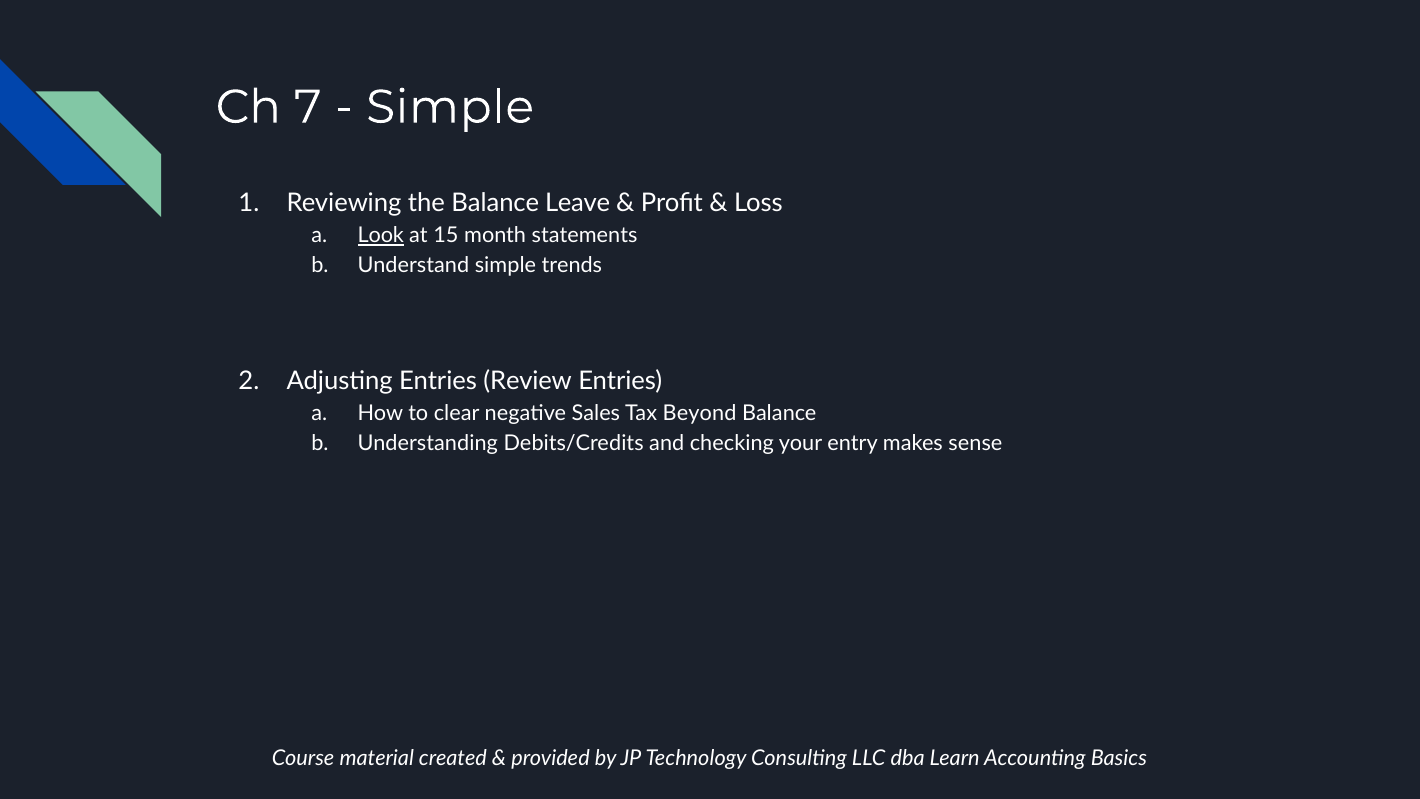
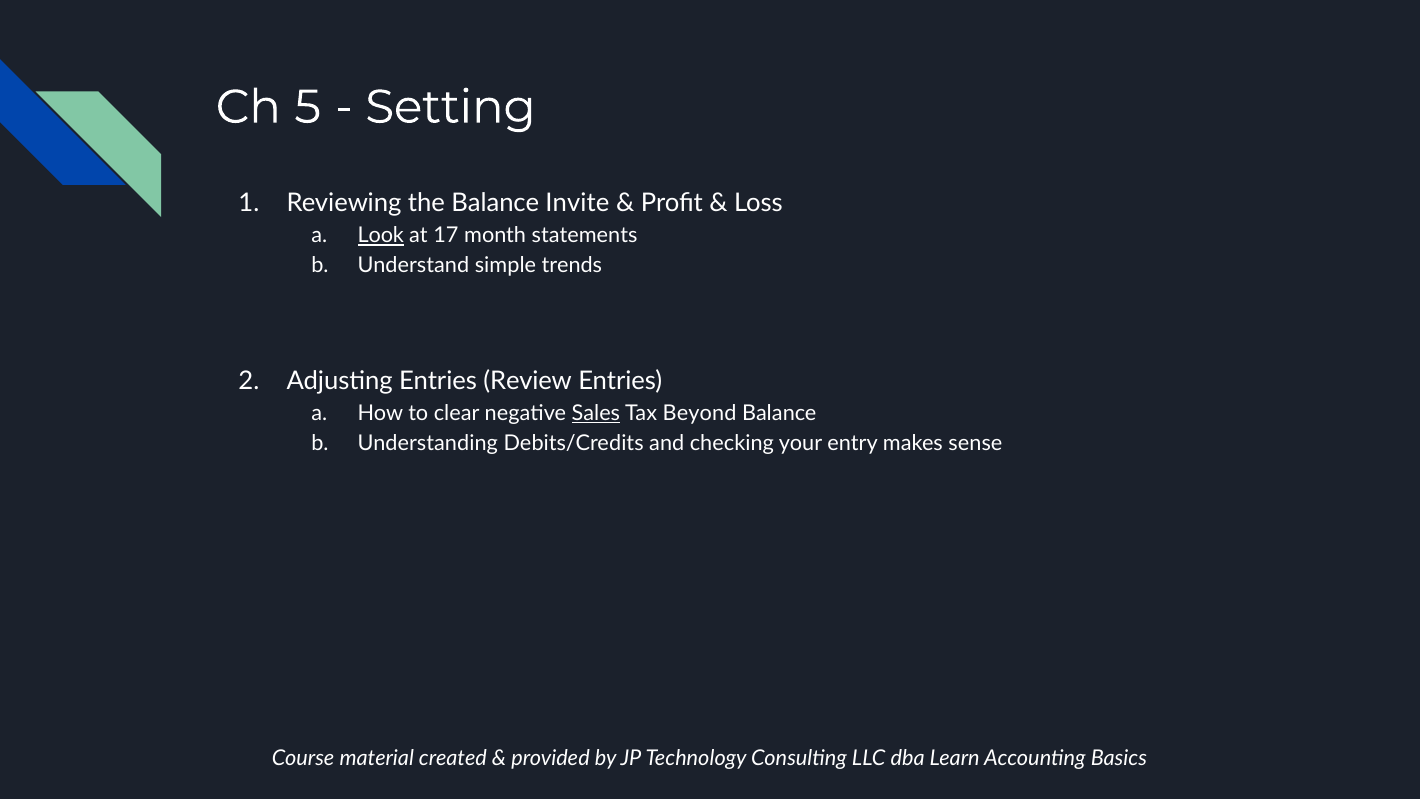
7: 7 -> 5 (308, 107)
Simple: Simple -> Setting (451, 107)
Leave: Leave -> Invite (577, 203)
15: 15 -> 17 (446, 236)
Sales underline: none -> present (596, 413)
